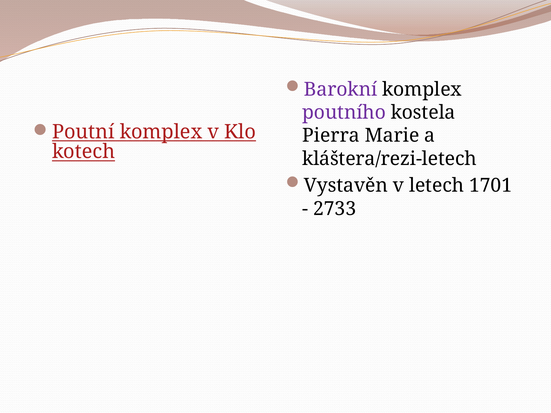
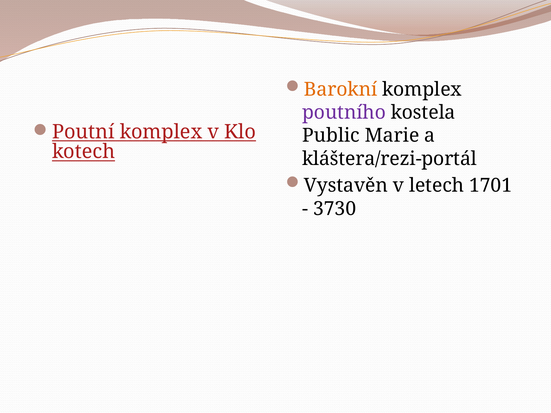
Barokní colour: purple -> orange (341, 89)
Pierra: Pierra -> Public (331, 136)
kláštera/rezi-letech: kláštera/rezi-letech -> kláštera/rezi-portál (389, 159)
2733: 2733 -> 3730 (335, 209)
